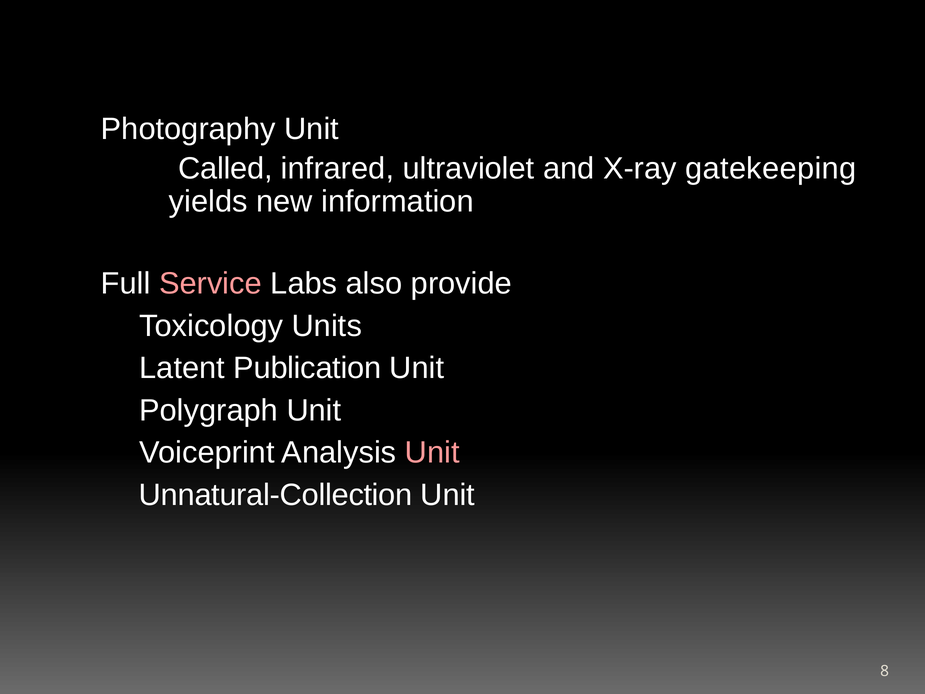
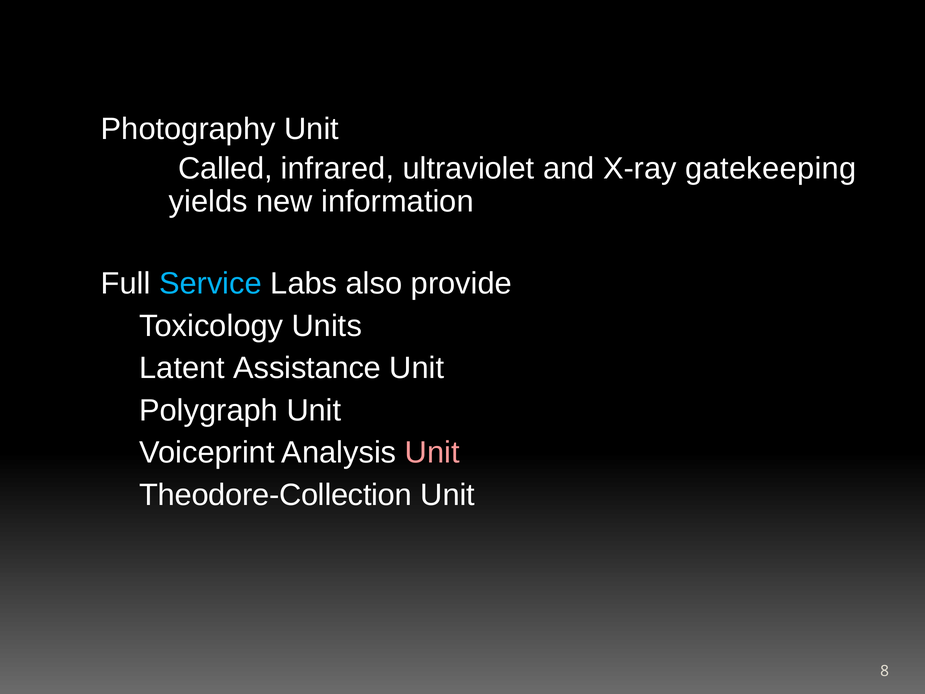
Service colour: pink -> light blue (210, 283)
Publication: Publication -> Assistance (307, 368)
Unnatural-Collection: Unnatural-Collection -> Theodore-Collection (276, 495)
